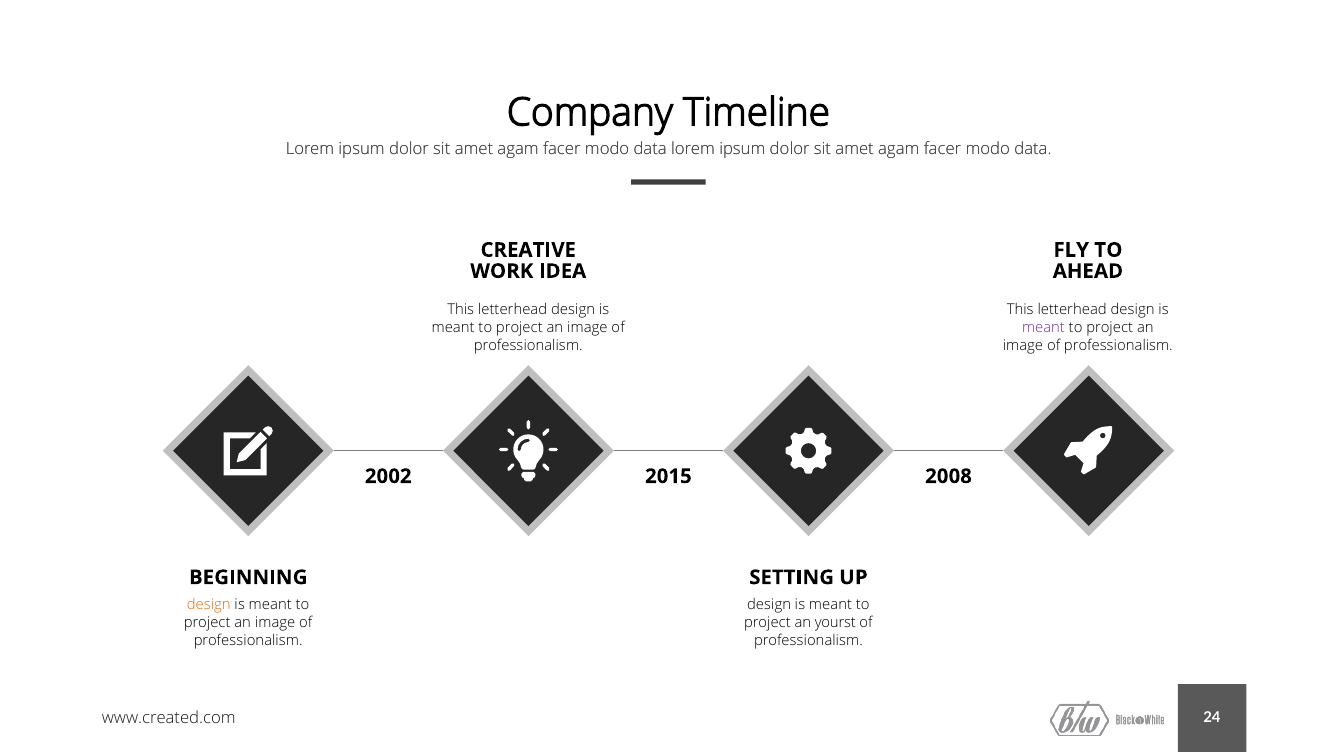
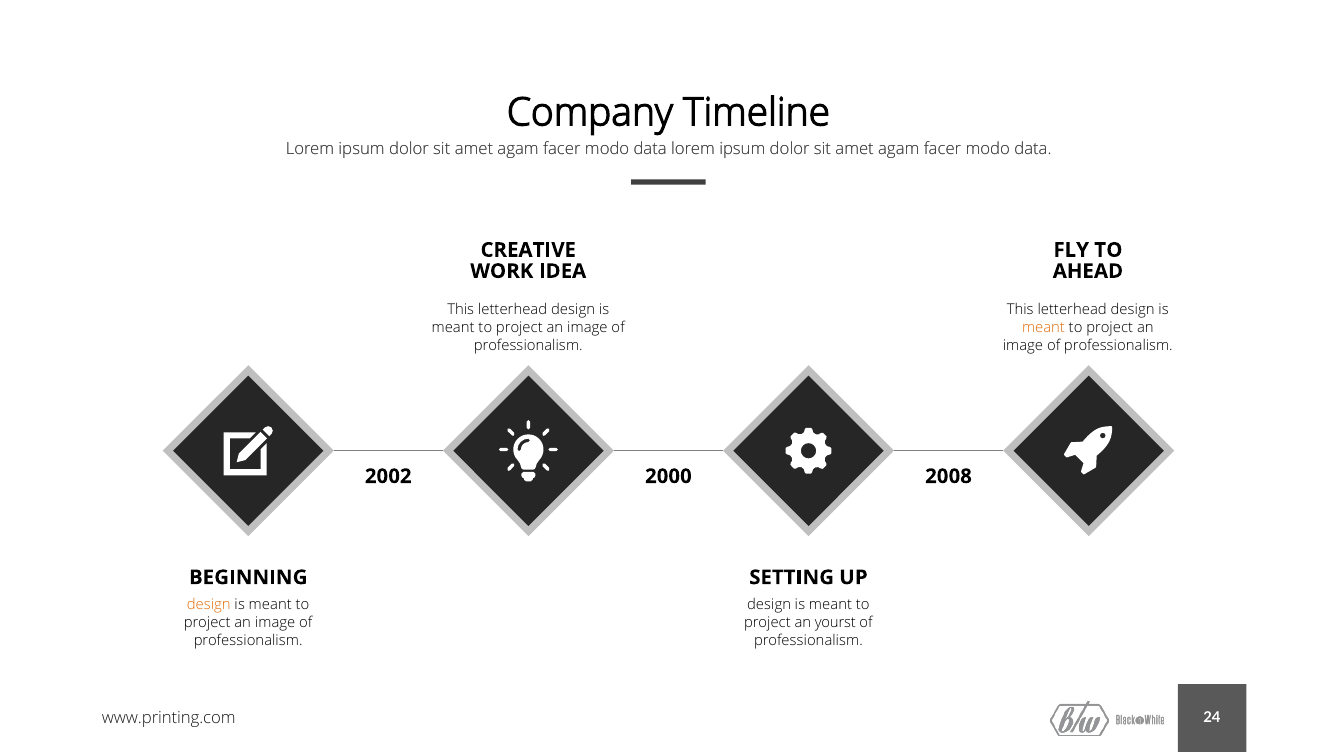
meant colour: purple -> orange (1043, 328)
2015: 2015 -> 2000 (668, 476)
www.created.com: www.created.com -> www.printing.com (169, 718)
